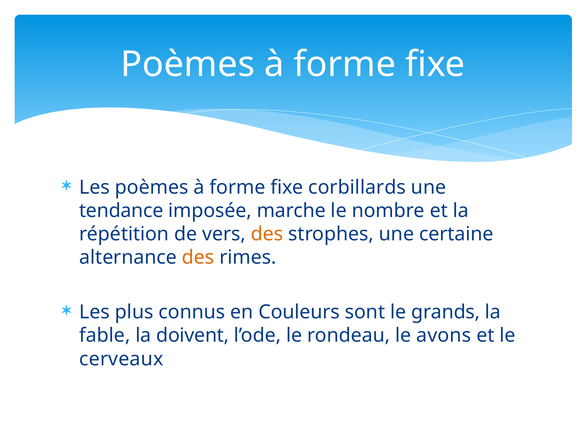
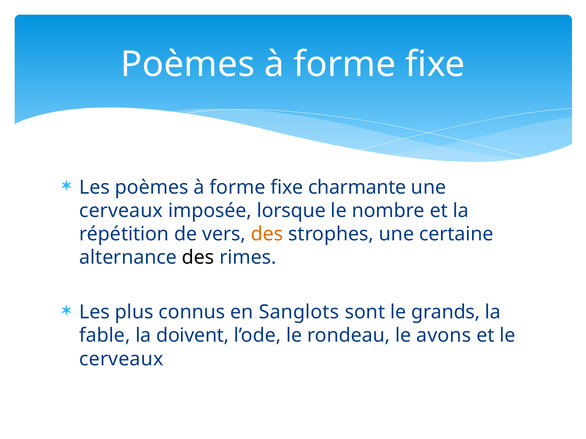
corbillards: corbillards -> charmante (357, 187)
tendance: tendance -> cerveaux (121, 211)
marche: marche -> lorsque (291, 211)
des colour: orange -> black (198, 258)
Couleurs: Couleurs -> Sanglots (299, 312)
